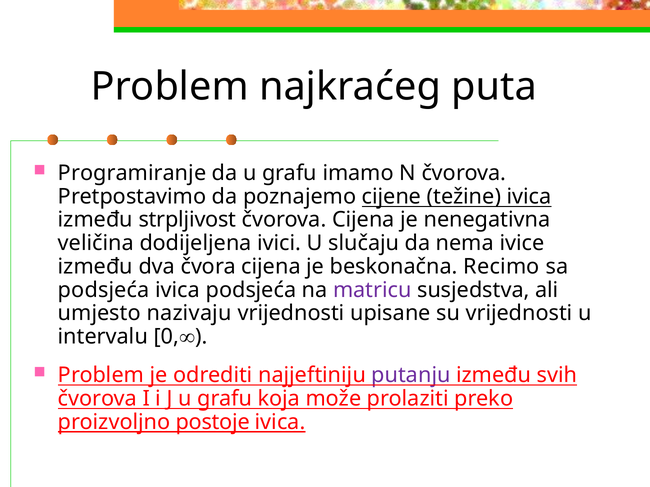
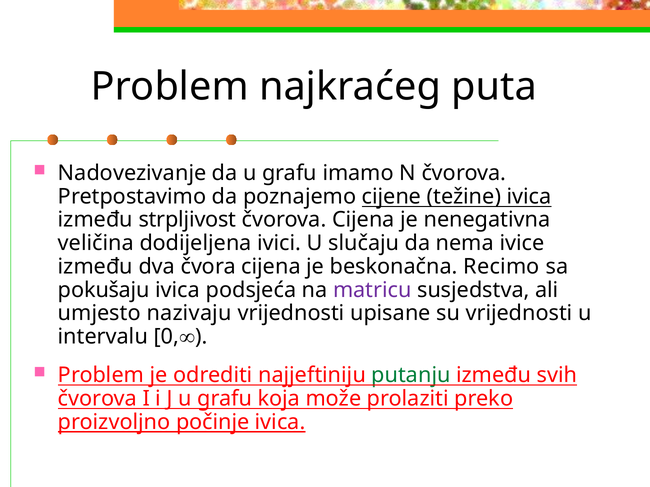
Programiranje: Programiranje -> Nadovezivanje (132, 173)
podsjeća: podsjeća -> pokušaju (104, 290)
putanju colour: purple -> green (411, 376)
postoje: postoje -> počinje (213, 422)
